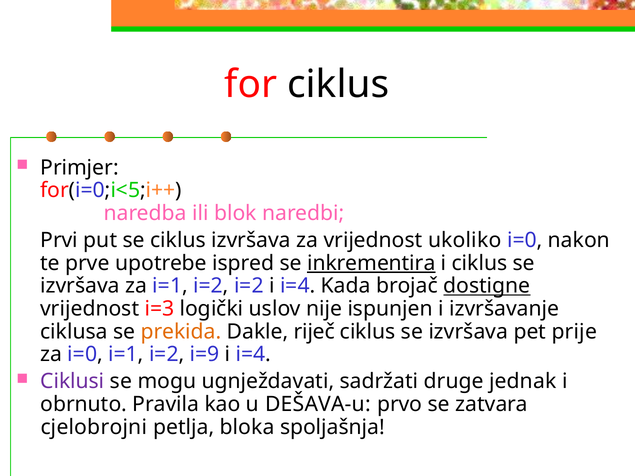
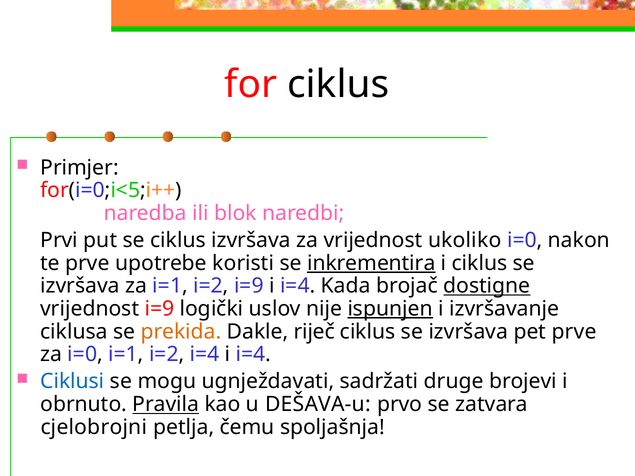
ispred: ispred -> koristi (243, 263)
i=2 i=2: i=2 -> i=9 (249, 286)
vrijednost i=3: i=3 -> i=9 (159, 309)
ispunjen underline: none -> present (390, 309)
pet prije: prije -> prve (574, 332)
i=2 i=9: i=9 -> i=4 (205, 355)
Ciklusi colour: purple -> blue (72, 382)
jednak: jednak -> brojevi (523, 382)
Pravila underline: none -> present (166, 405)
bloka: bloka -> čemu (247, 427)
